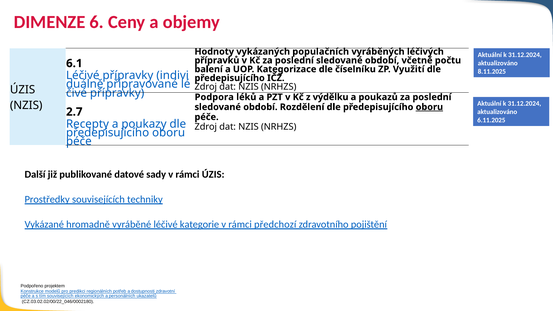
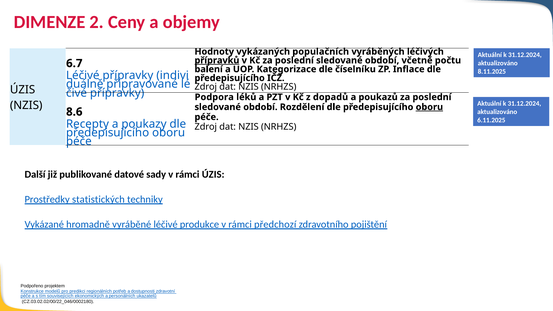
6: 6 -> 2 (97, 22)
přípravků underline: none -> present (217, 60)
6.1: 6.1 -> 6.7 (74, 63)
Využití: Využití -> Inflace (409, 69)
výdělku: výdělku -> dopadů (331, 97)
2.7: 2.7 -> 8.6 (74, 112)
Prostředky souvisejících: souvisejících -> statistických (98, 199)
kategorie: kategorie -> produkce (199, 224)
